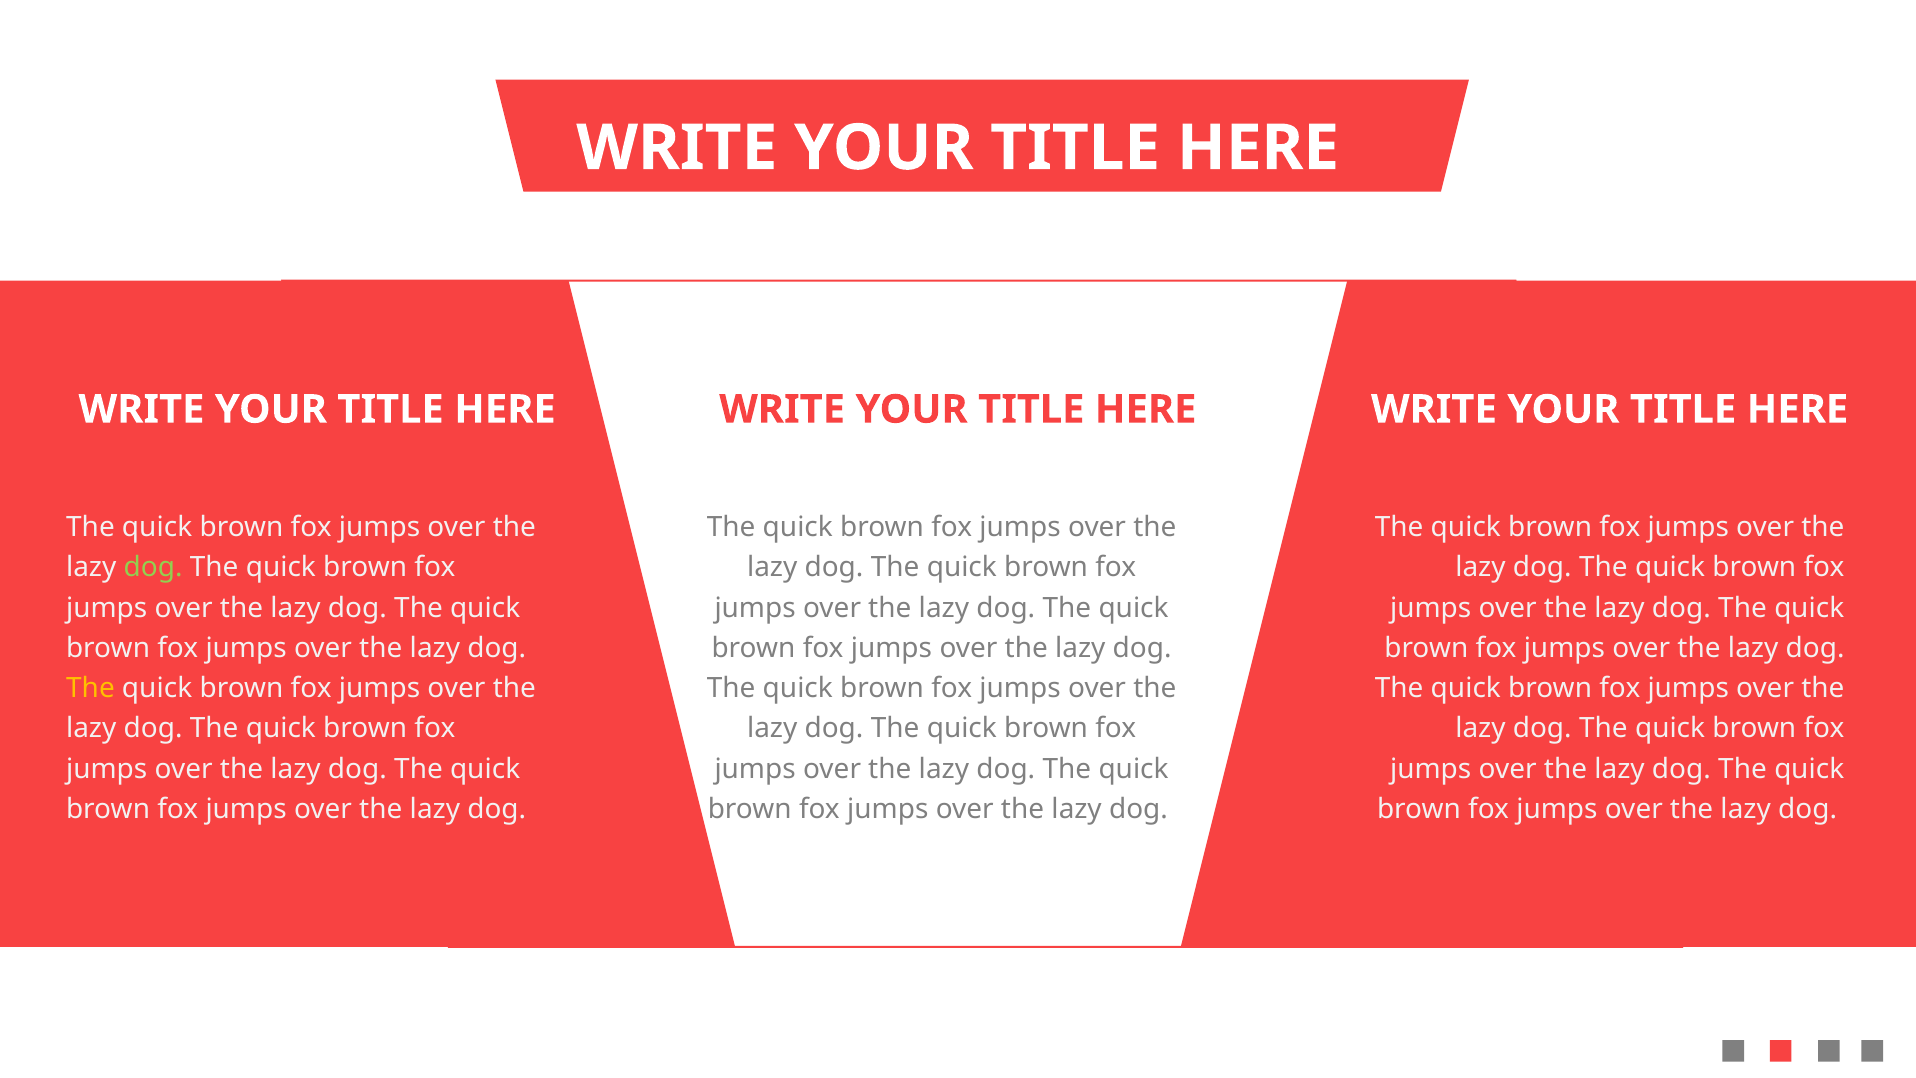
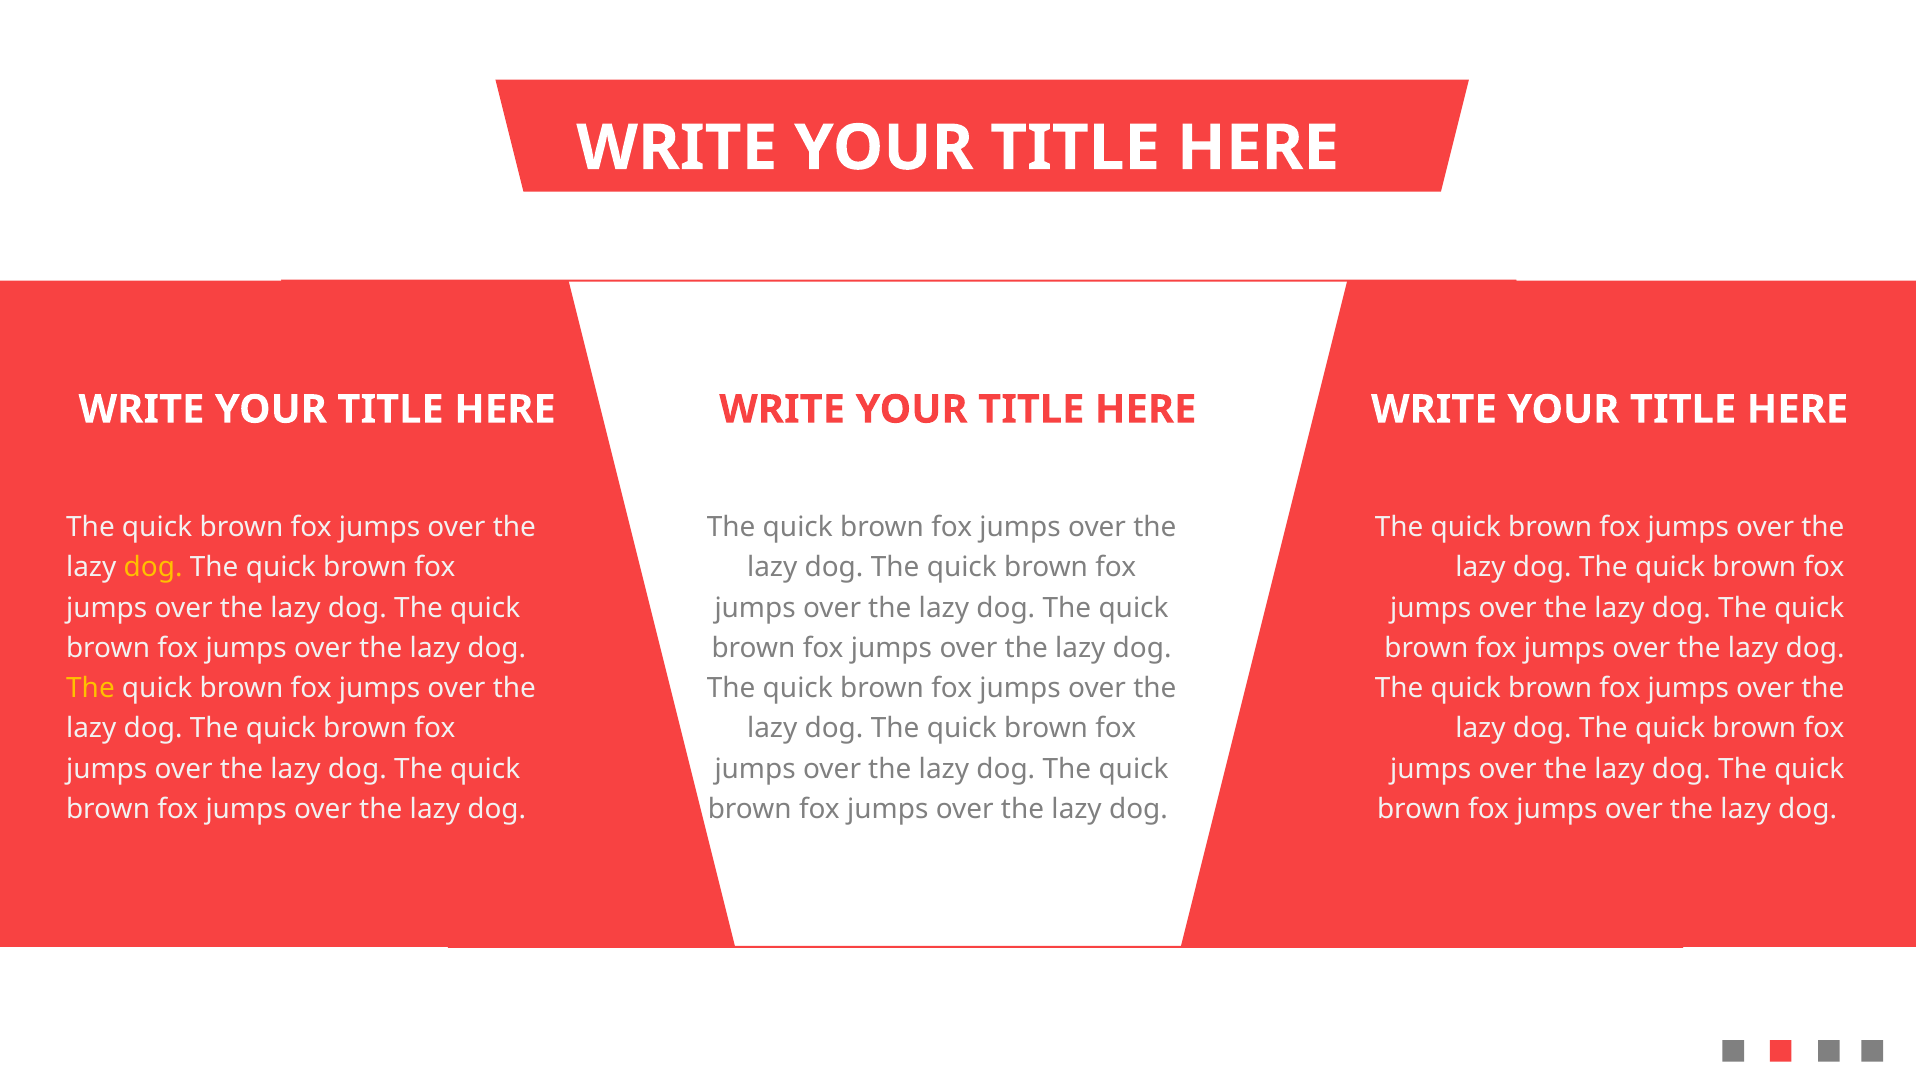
dog colour: light green -> yellow (153, 568)
